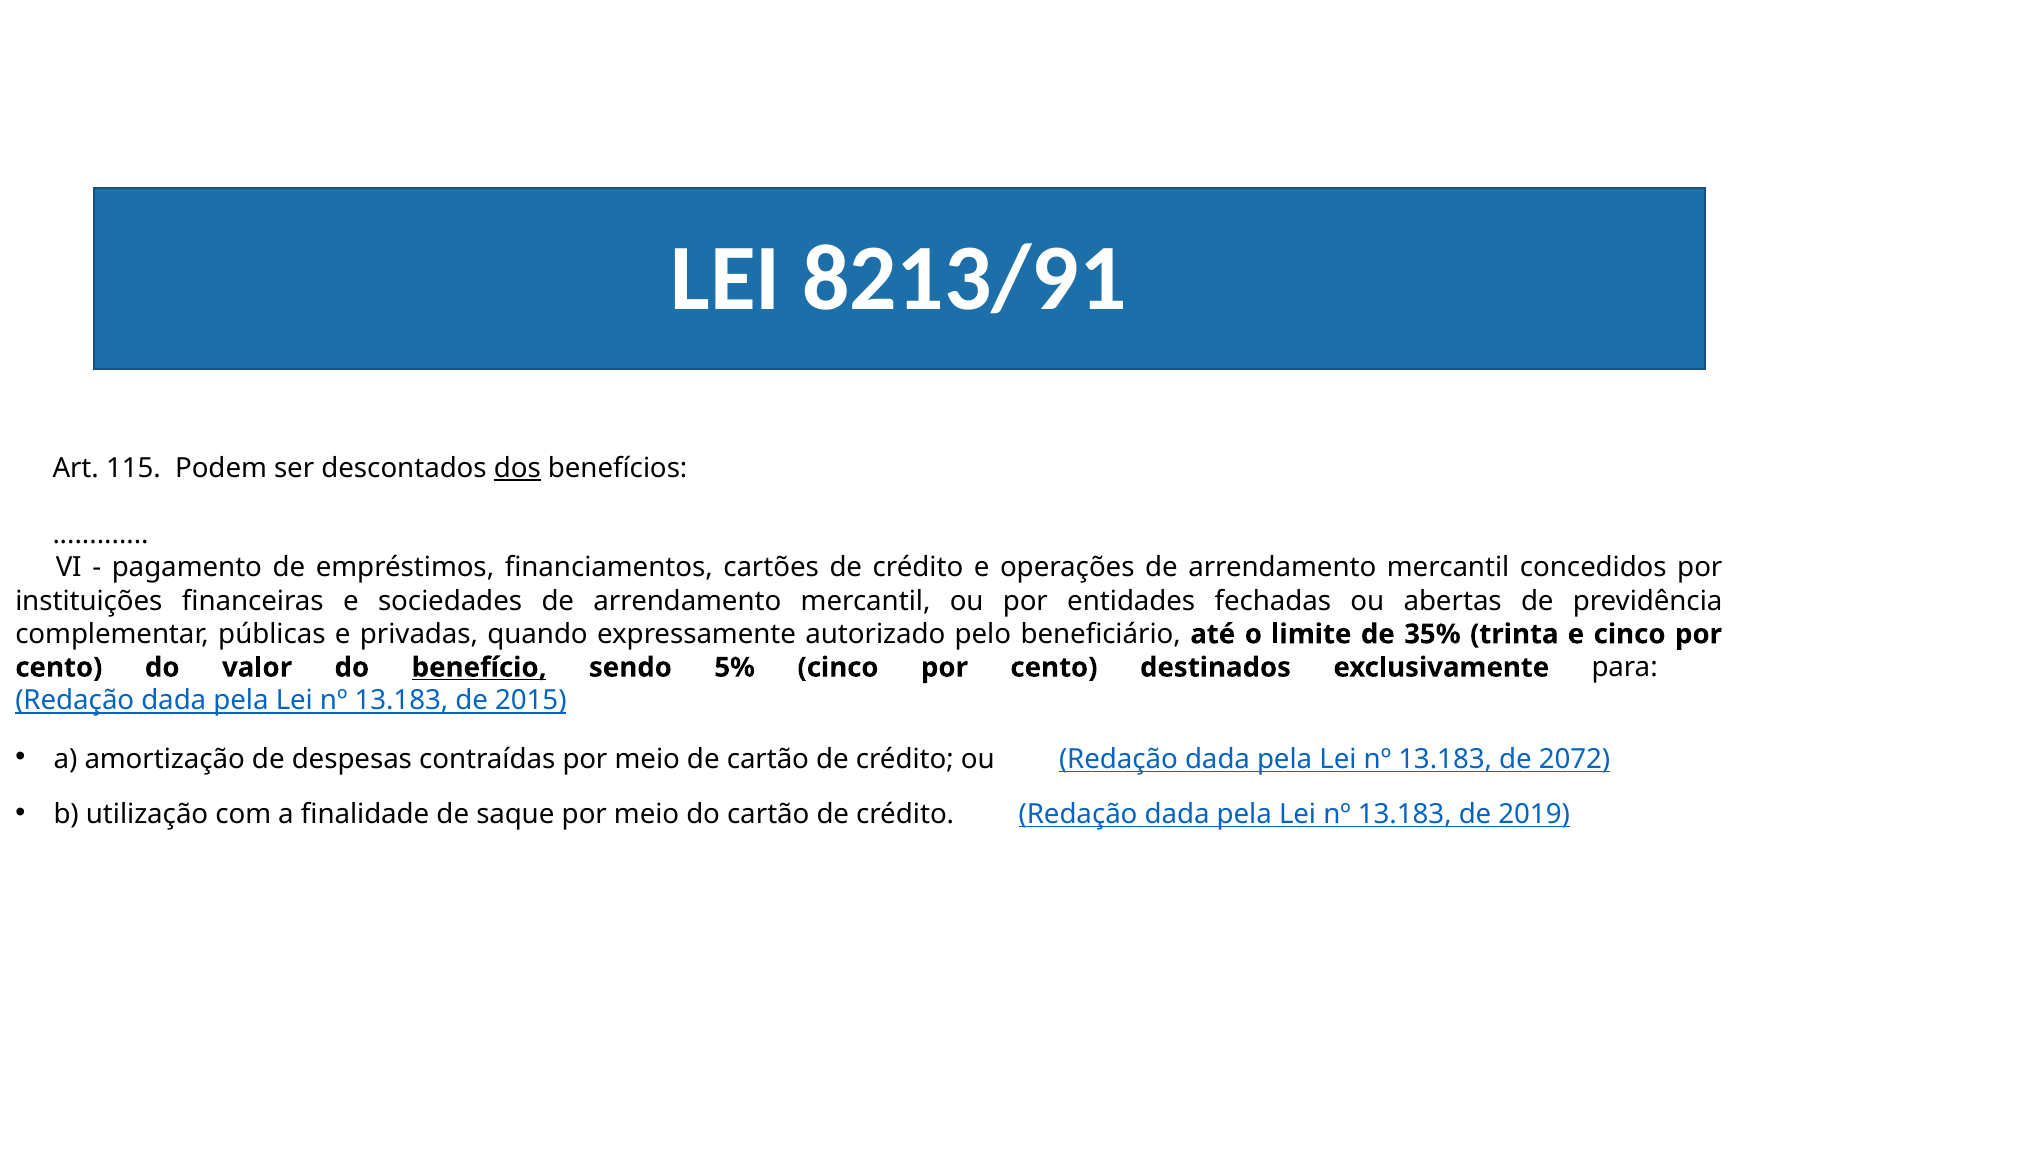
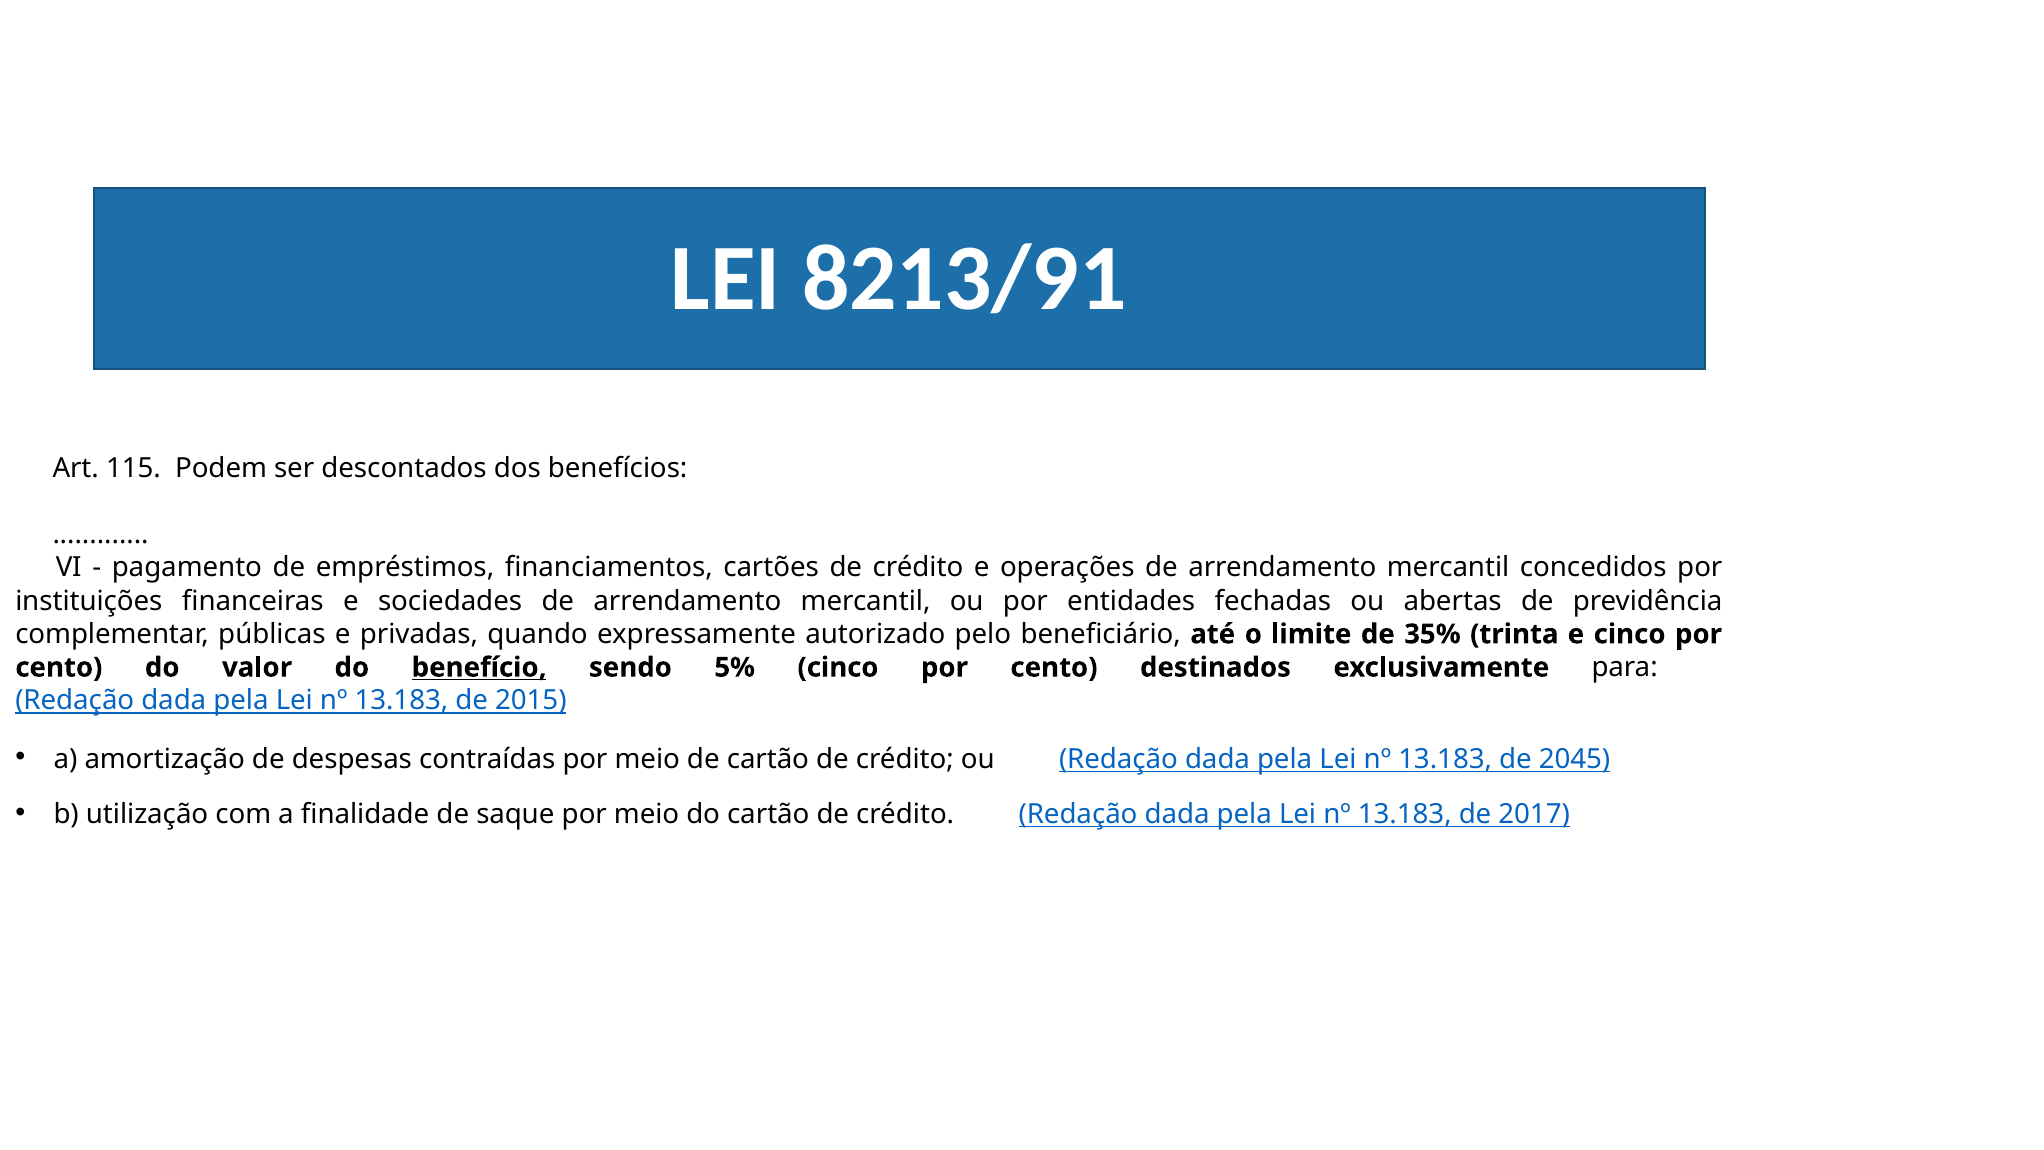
dos underline: present -> none (517, 468)
2072: 2072 -> 2045 (1575, 759)
2019: 2019 -> 2017 (1534, 814)
